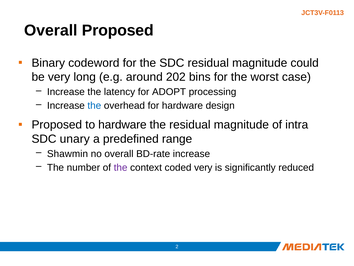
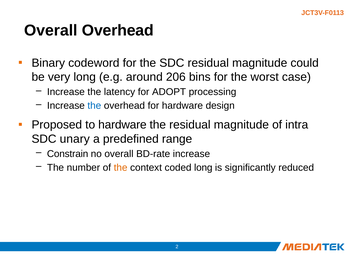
Overall Proposed: Proposed -> Overhead (118, 30)
202: 202 -> 206 (176, 77)
Shawmin: Shawmin -> Constrain (68, 154)
the colour: purple -> orange (121, 167)
coded very: very -> long (203, 167)
